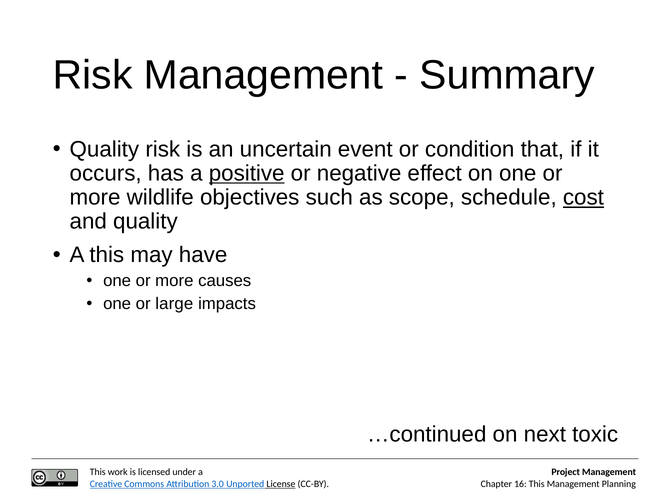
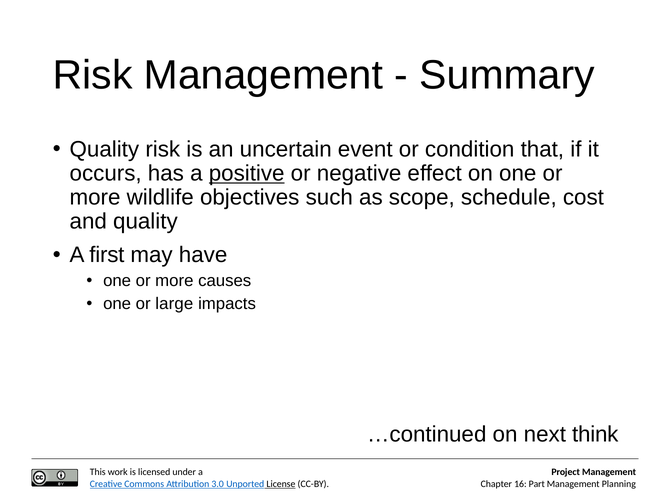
cost underline: present -> none (583, 198)
A this: this -> first (107, 255)
toxic: toxic -> think (595, 435)
This: This -> Part (537, 484)
